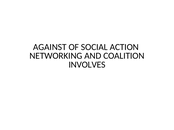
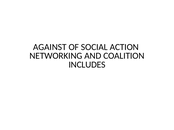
INVOLVES: INVOLVES -> INCLUDES (87, 65)
